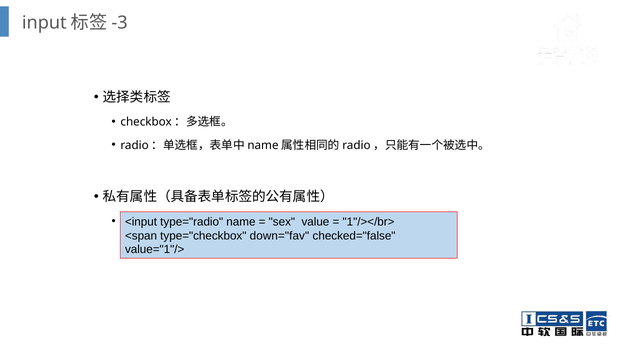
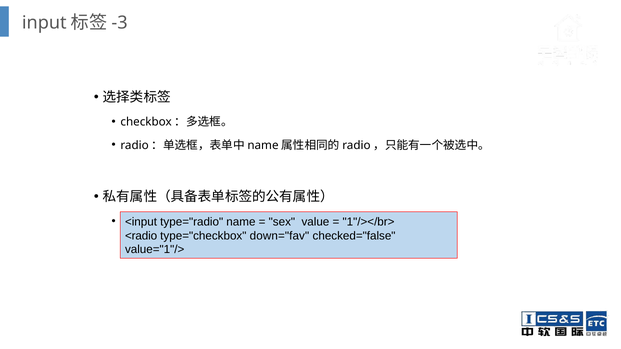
<span: <span -> <radio (141, 236)
